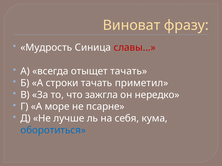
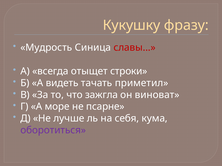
Виноват: Виноват -> Кукушку (132, 25)
отыщет тачать: тачать -> строки (129, 71)
строки: строки -> видеть (62, 83)
нередко: нередко -> виноват (157, 95)
оборотиться colour: blue -> purple (53, 131)
